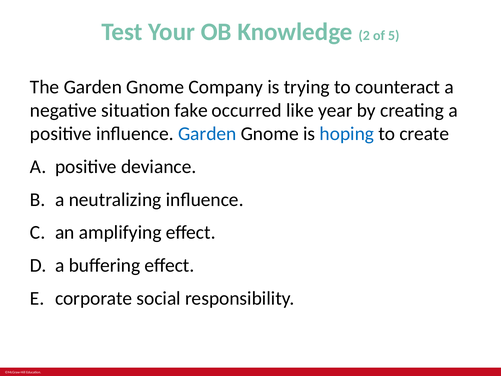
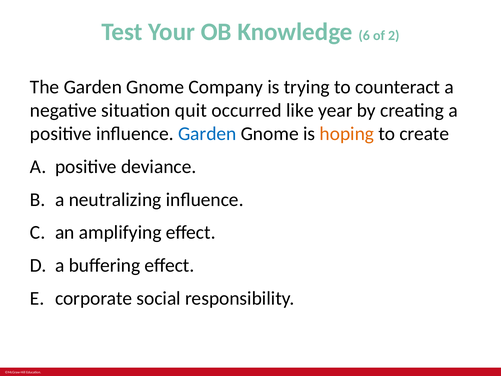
2: 2 -> 6 (364, 35)
5: 5 -> 2 (394, 35)
fake: fake -> quit (191, 110)
hoping colour: blue -> orange (347, 134)
